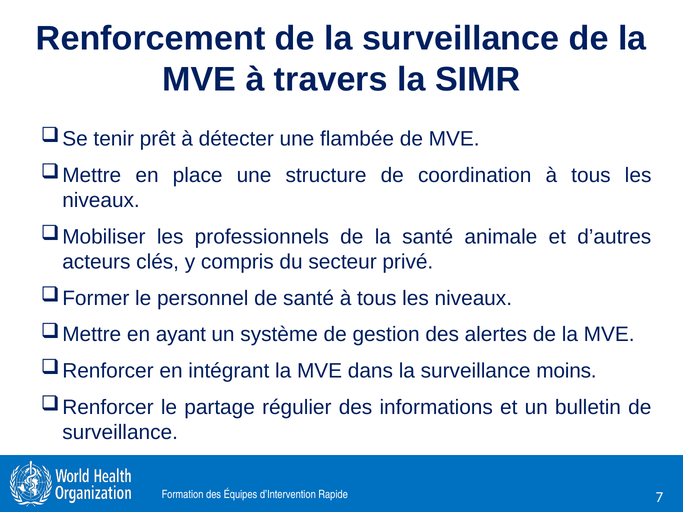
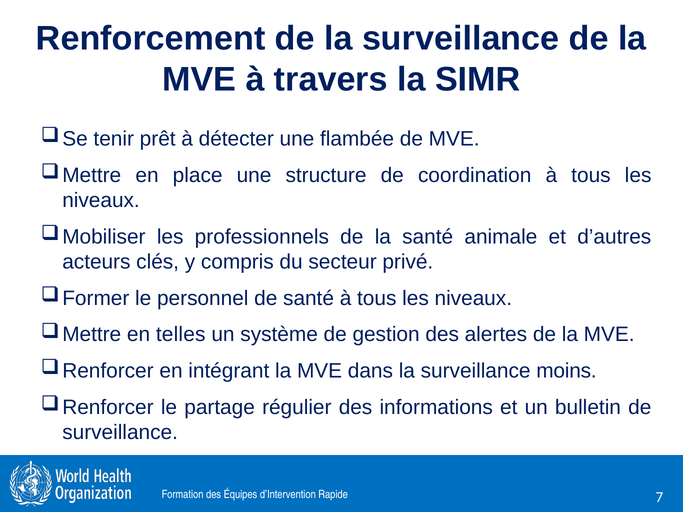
ayant: ayant -> telles (181, 335)
